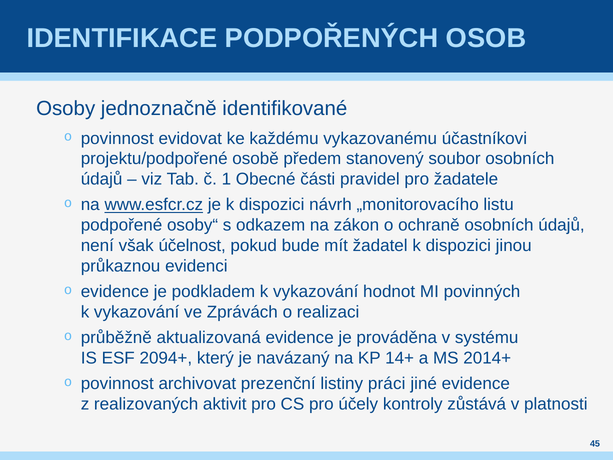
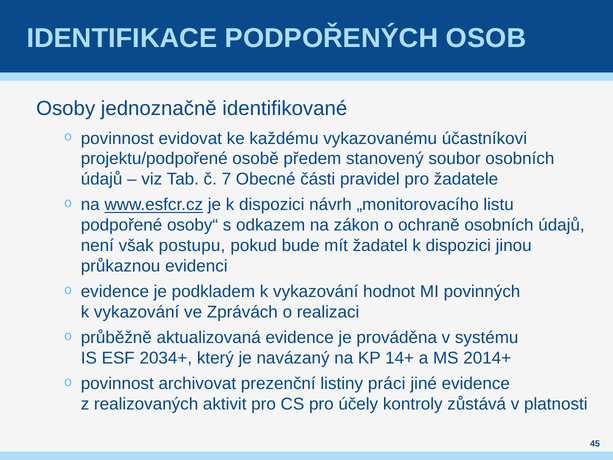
1: 1 -> 7 (226, 179)
účelnost: účelnost -> postupu (192, 246)
2094+: 2094+ -> 2034+ (166, 358)
